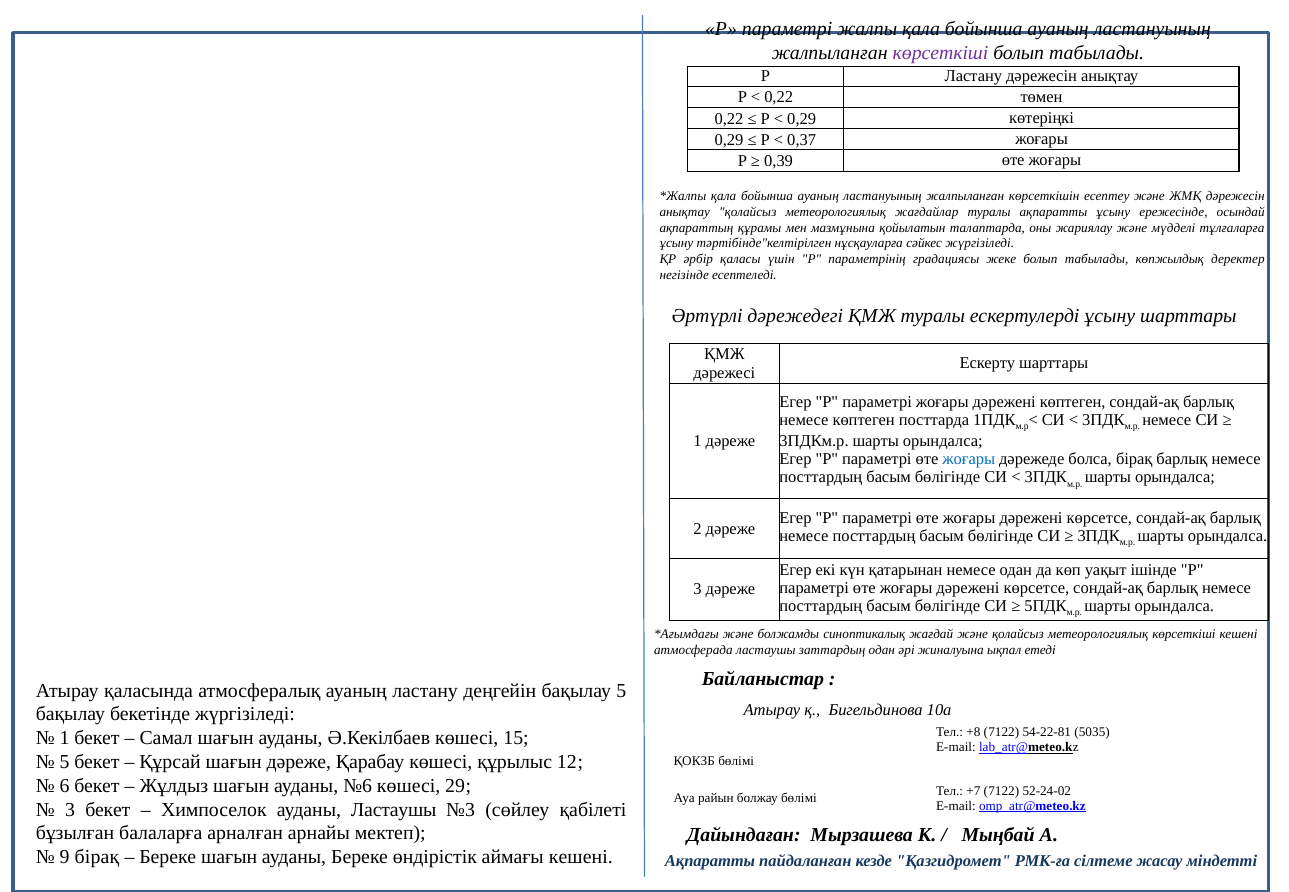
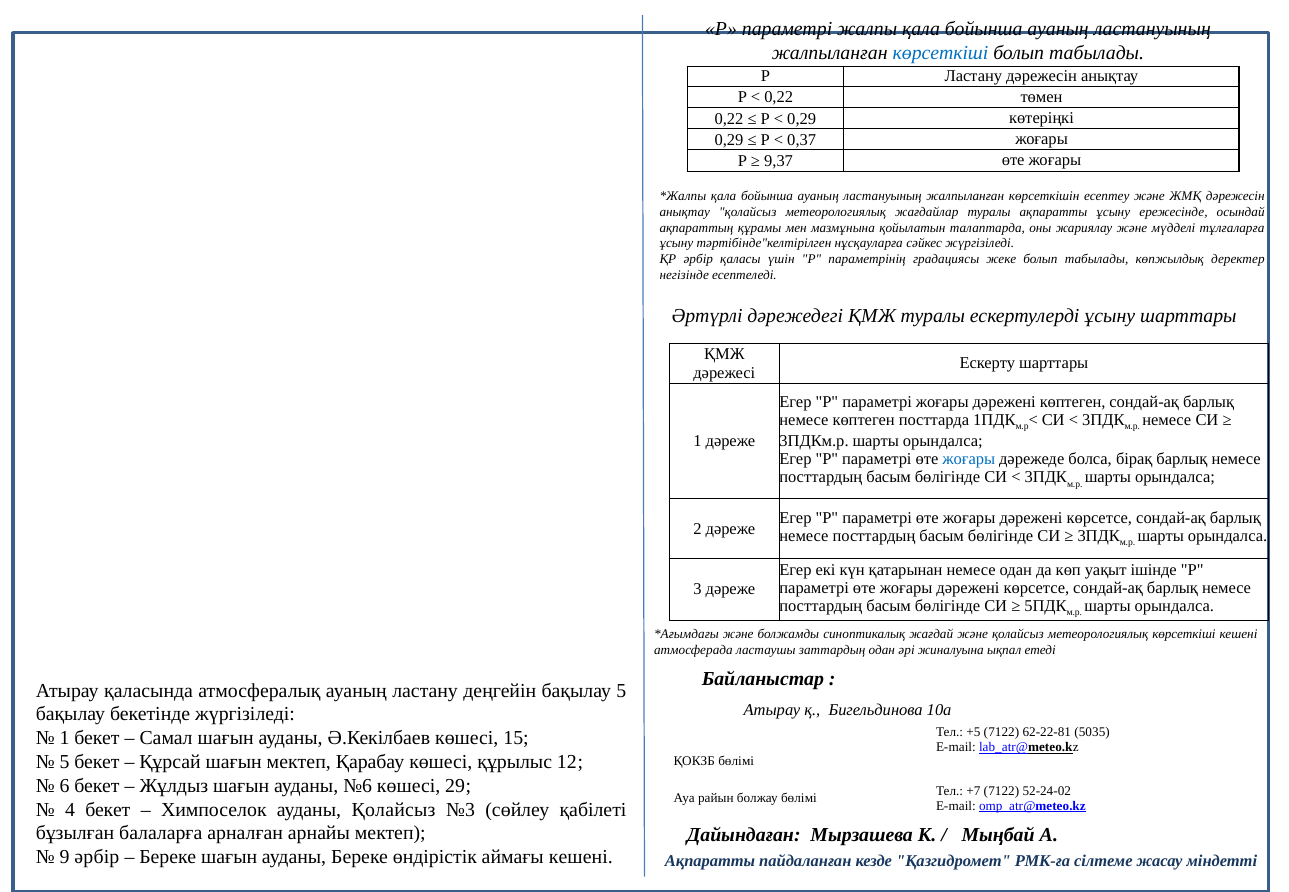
көрсеткіші colour: purple -> blue (941, 53)
0,39: 0,39 -> 9,37 (779, 161)
+8: +8 -> +5 (973, 733)
54-22-81: 54-22-81 -> 62-22-81 (1047, 733)
шағын дәреже: дәреже -> мектеп (299, 762)
3: 3 -> 4 (70, 810)
ауданы Ластаушы: Ластаушы -> Қолайсыз (394, 810)
9 бірақ: бірақ -> әрбір (97, 857)
